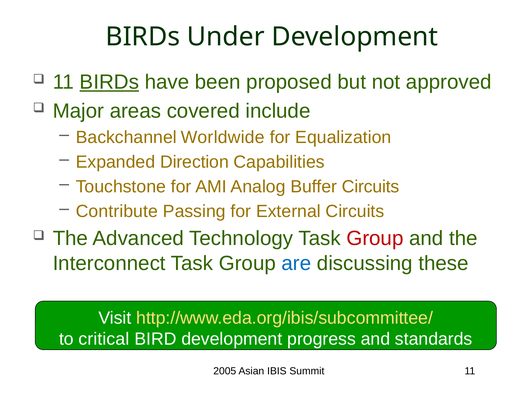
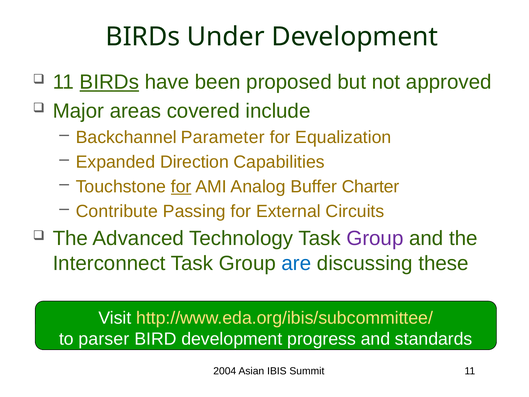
Worldwide: Worldwide -> Parameter (223, 137)
for underline: none -> present (181, 186)
Buffer Circuits: Circuits -> Charter (371, 186)
Group colour: red -> purple (375, 238)
critical: critical -> parser (104, 339)
2005: 2005 -> 2004 (225, 371)
